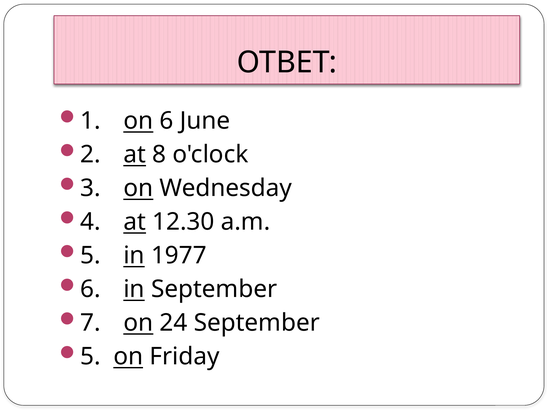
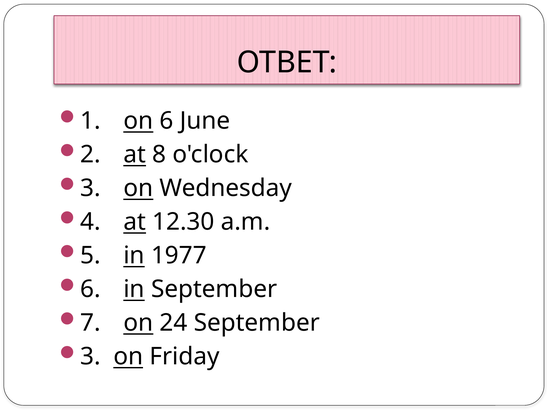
5: 5 -> 3 (91, 357)
